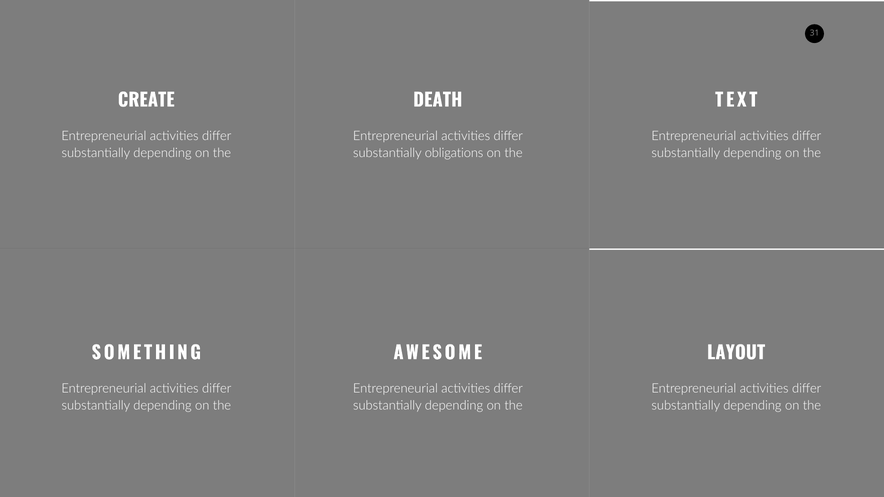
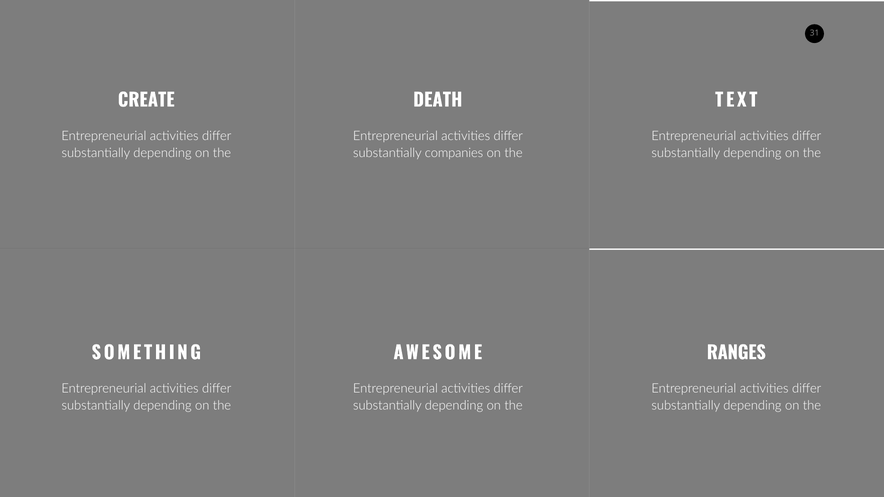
obligations: obligations -> companies (454, 153)
LAYOUT: LAYOUT -> RANGES (736, 353)
